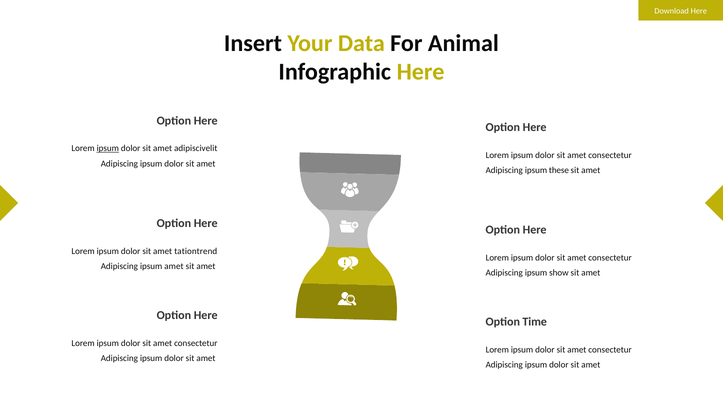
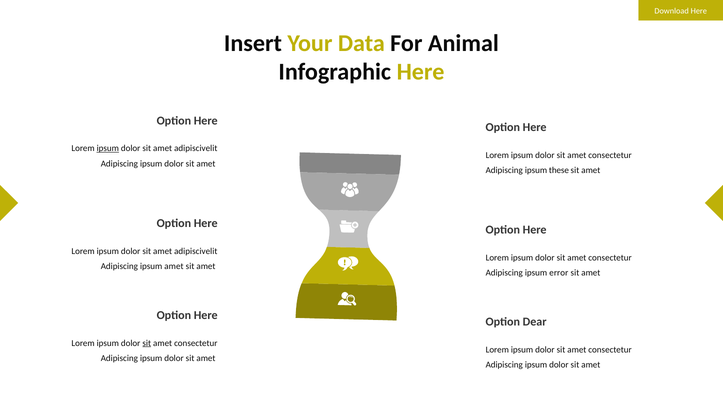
tationtrend: tationtrend -> adipiscivelit (196, 251)
show: show -> error (559, 273)
Time: Time -> Dear (535, 322)
sit underline: none -> present (147, 344)
